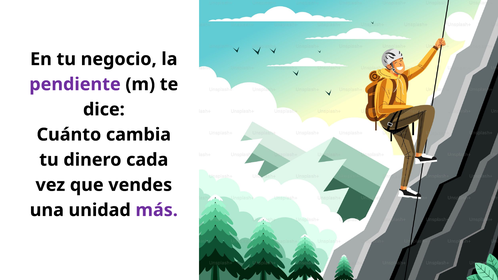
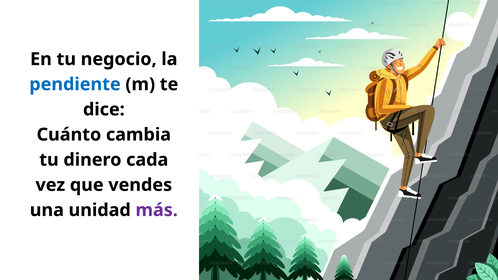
pendiente colour: purple -> blue (75, 84)
